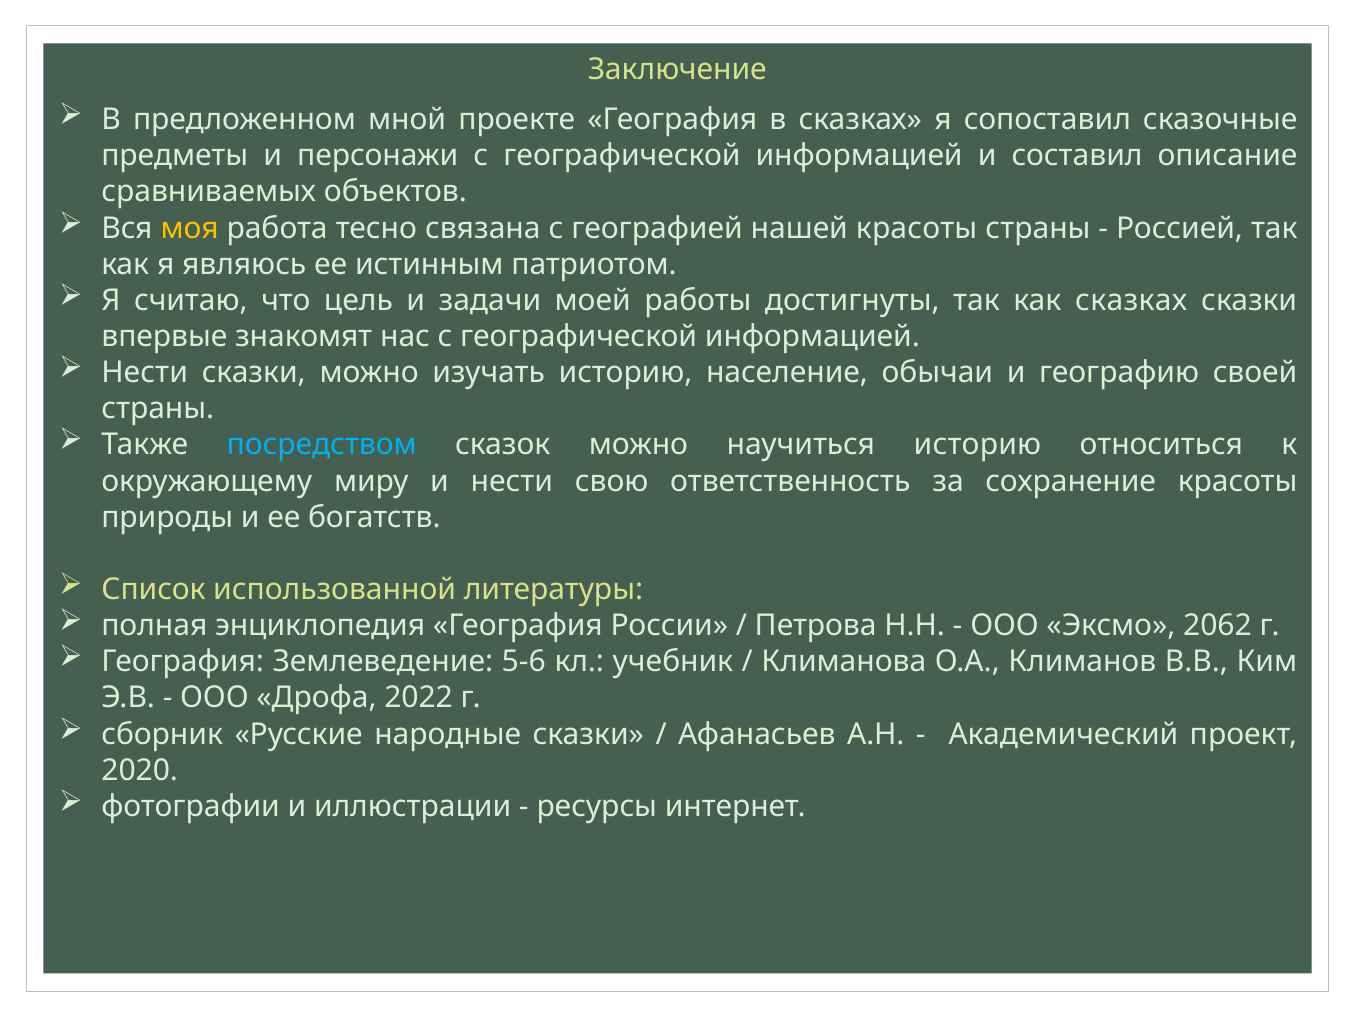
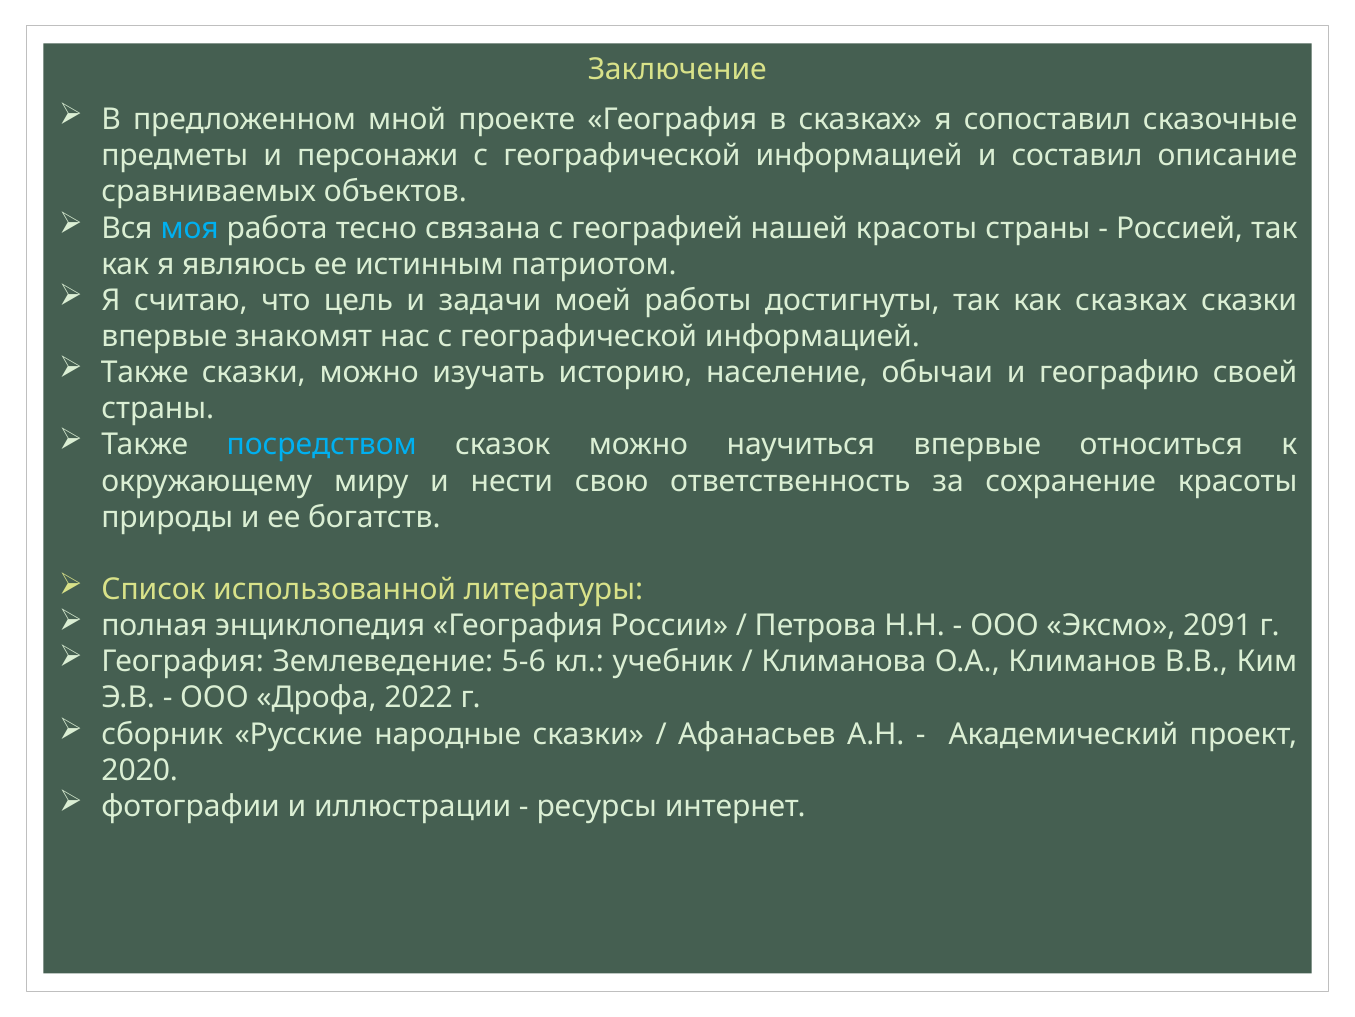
моя colour: yellow -> light blue (190, 228)
Нести: Нести -> Также (145, 372)
научиться историю: историю -> впервые (977, 445)
2062: 2062 -> 2091 (1217, 625)
